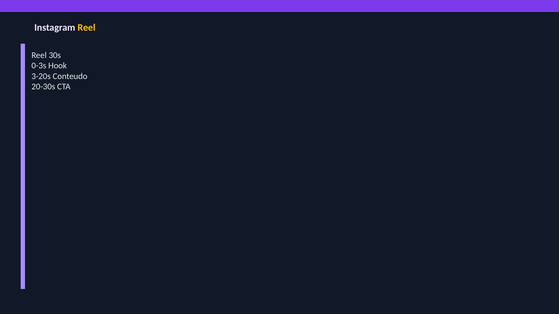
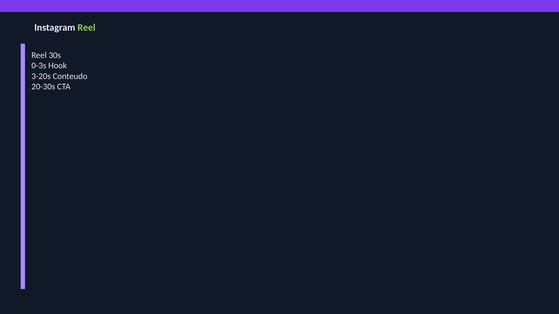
Reel colour: yellow -> light green (86, 28)
